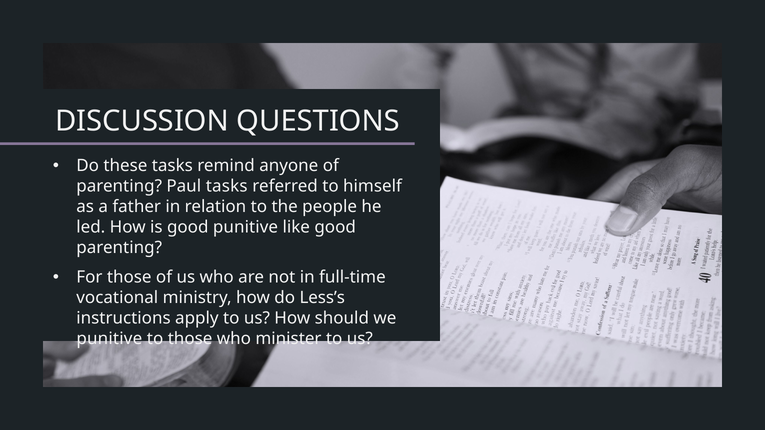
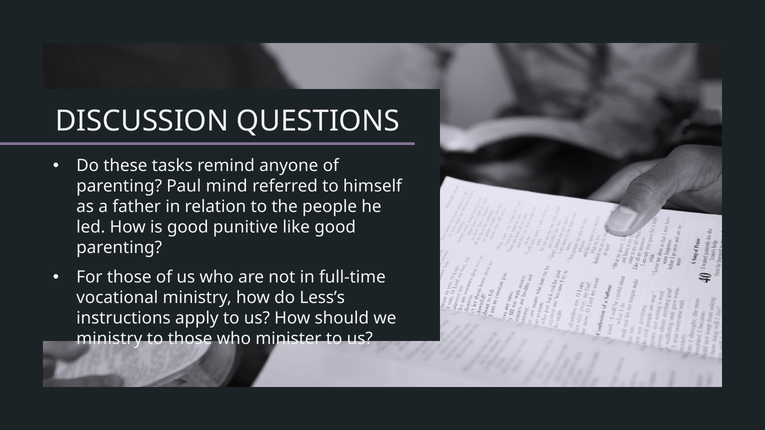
Paul tasks: tasks -> mind (227, 186)
punitive: punitive -> ministry (109, 339)
